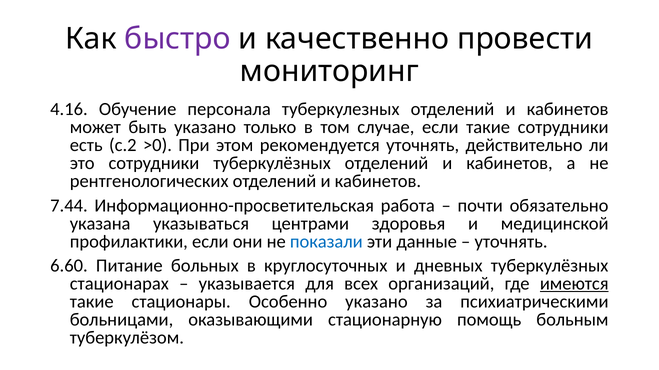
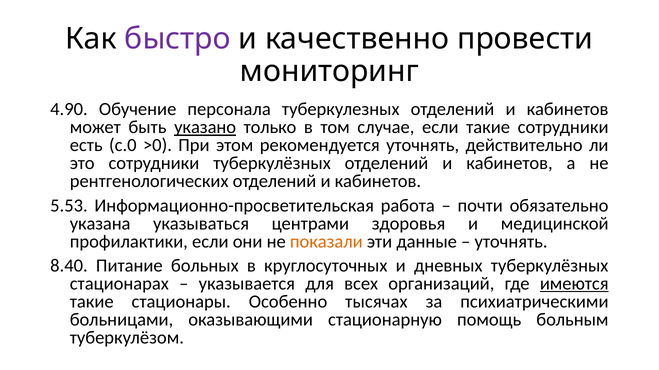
4.16: 4.16 -> 4.90 (69, 109)
указано underline: none -> present (205, 127)
с.2: с.2 -> с.0 (123, 146)
7.44: 7.44 -> 5.53 (69, 206)
показали colour: blue -> orange (326, 242)
6.60: 6.60 -> 8.40 (69, 266)
Особенно указано: указано -> тысячах (376, 302)
